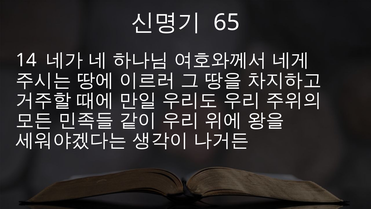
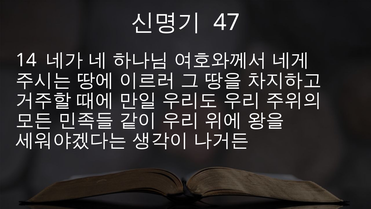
65: 65 -> 47 (227, 22)
